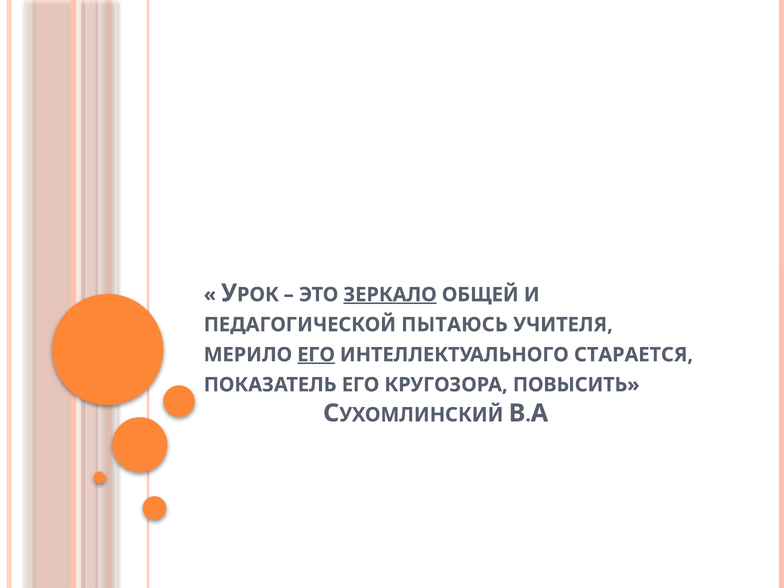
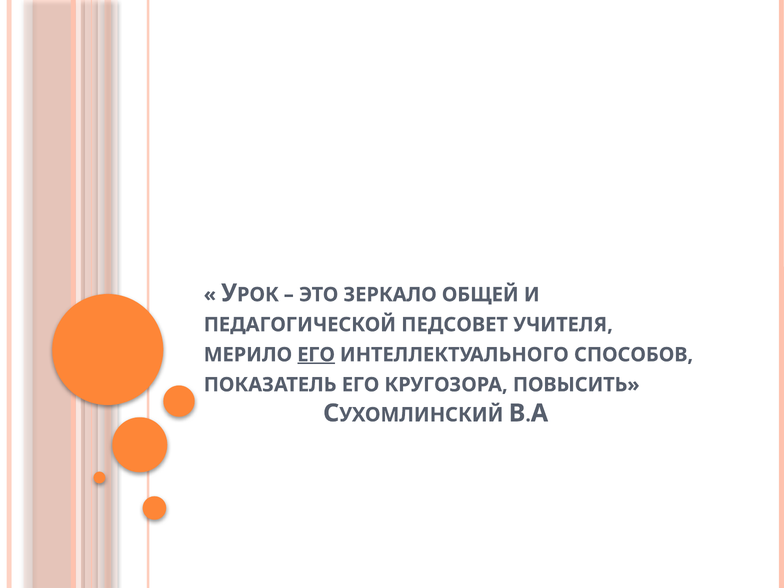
ЗЕРКАЛО underline: present -> none (390, 295)
ПЫТАЮСЬ: ПЫТАЮСЬ -> ПЕДСОВЕТ (455, 325)
СТАРАЕТСЯ: СТАРАЕТСЯ -> СПОСОБОВ (634, 355)
